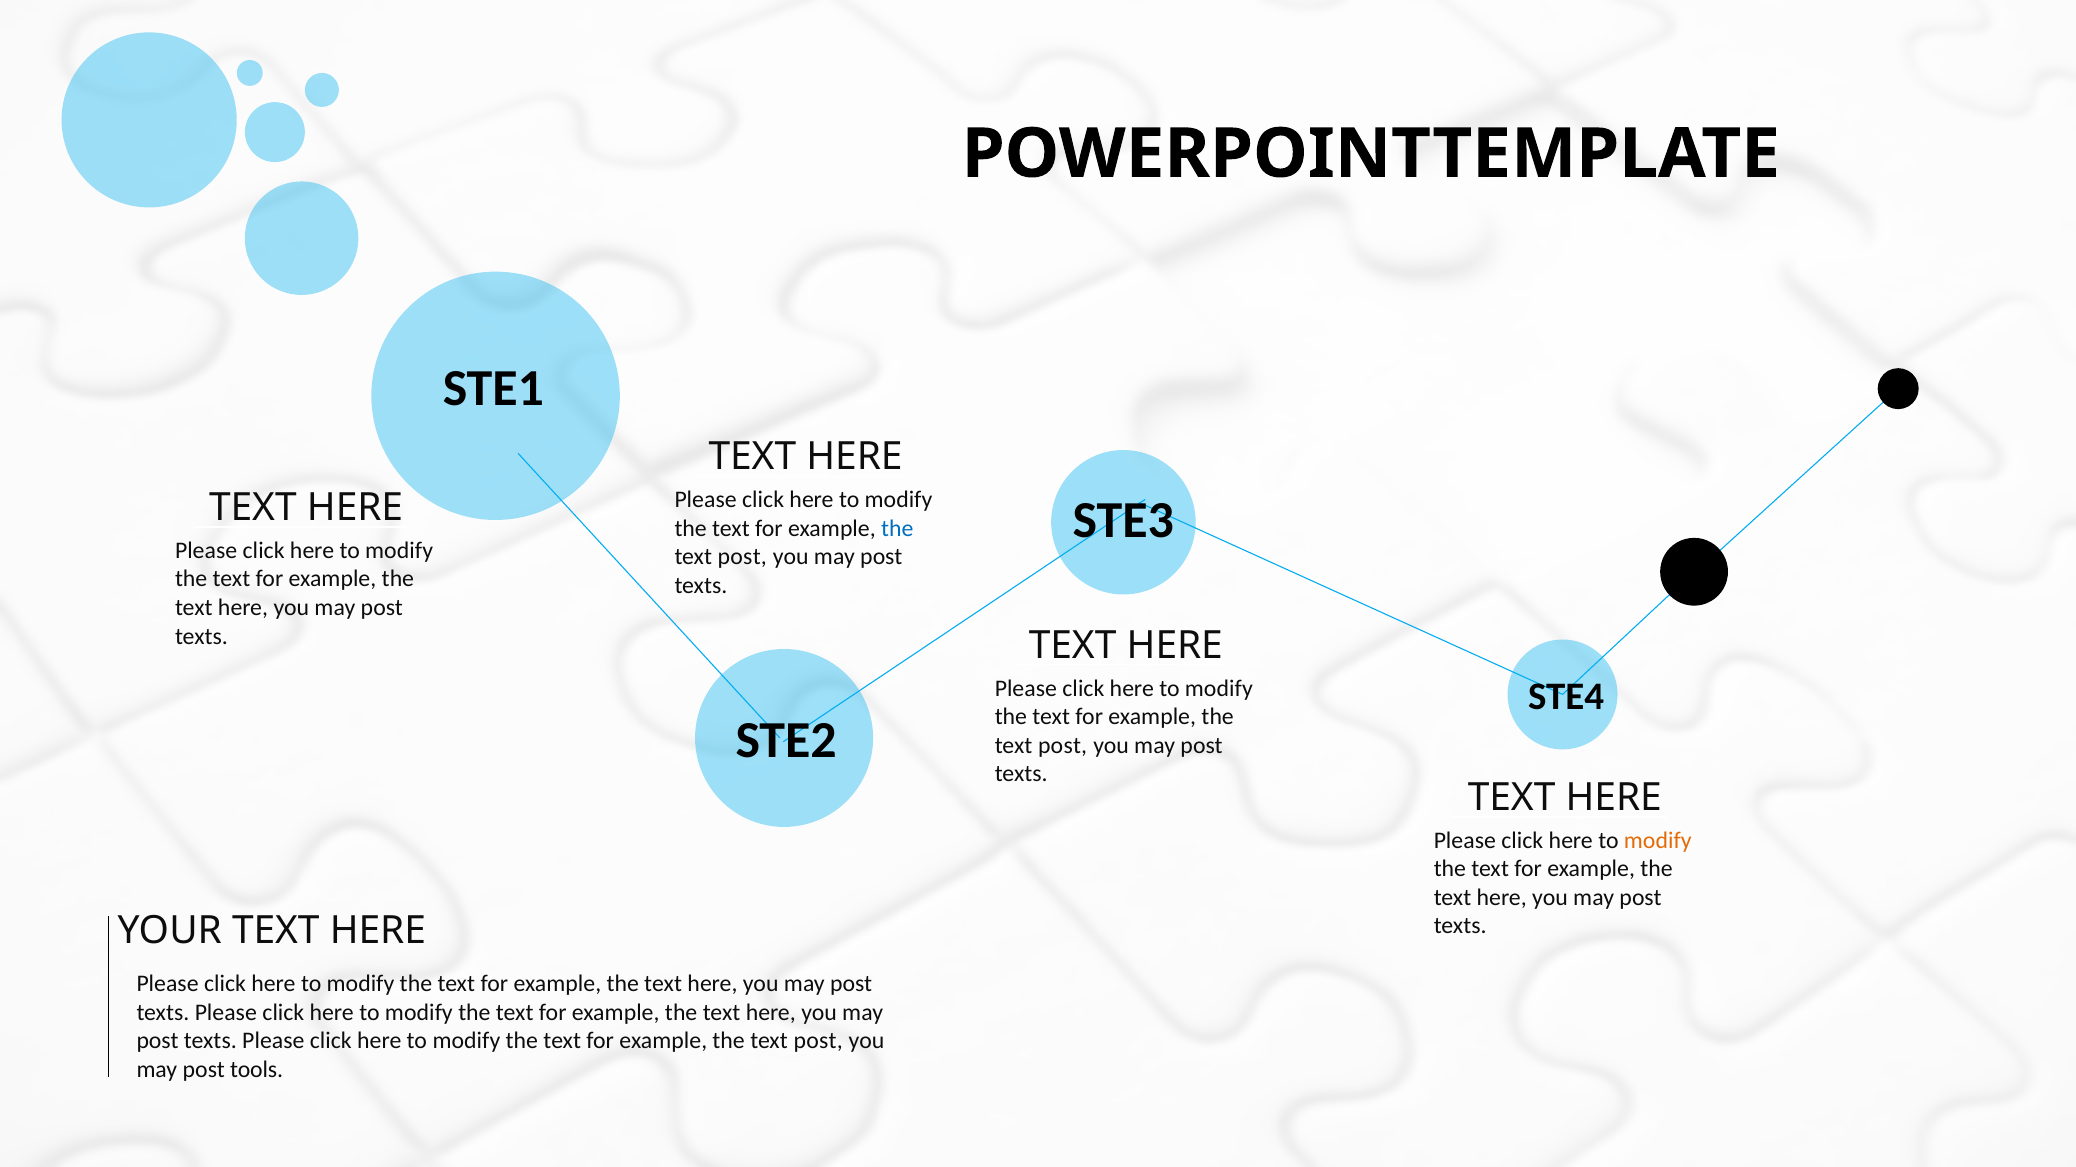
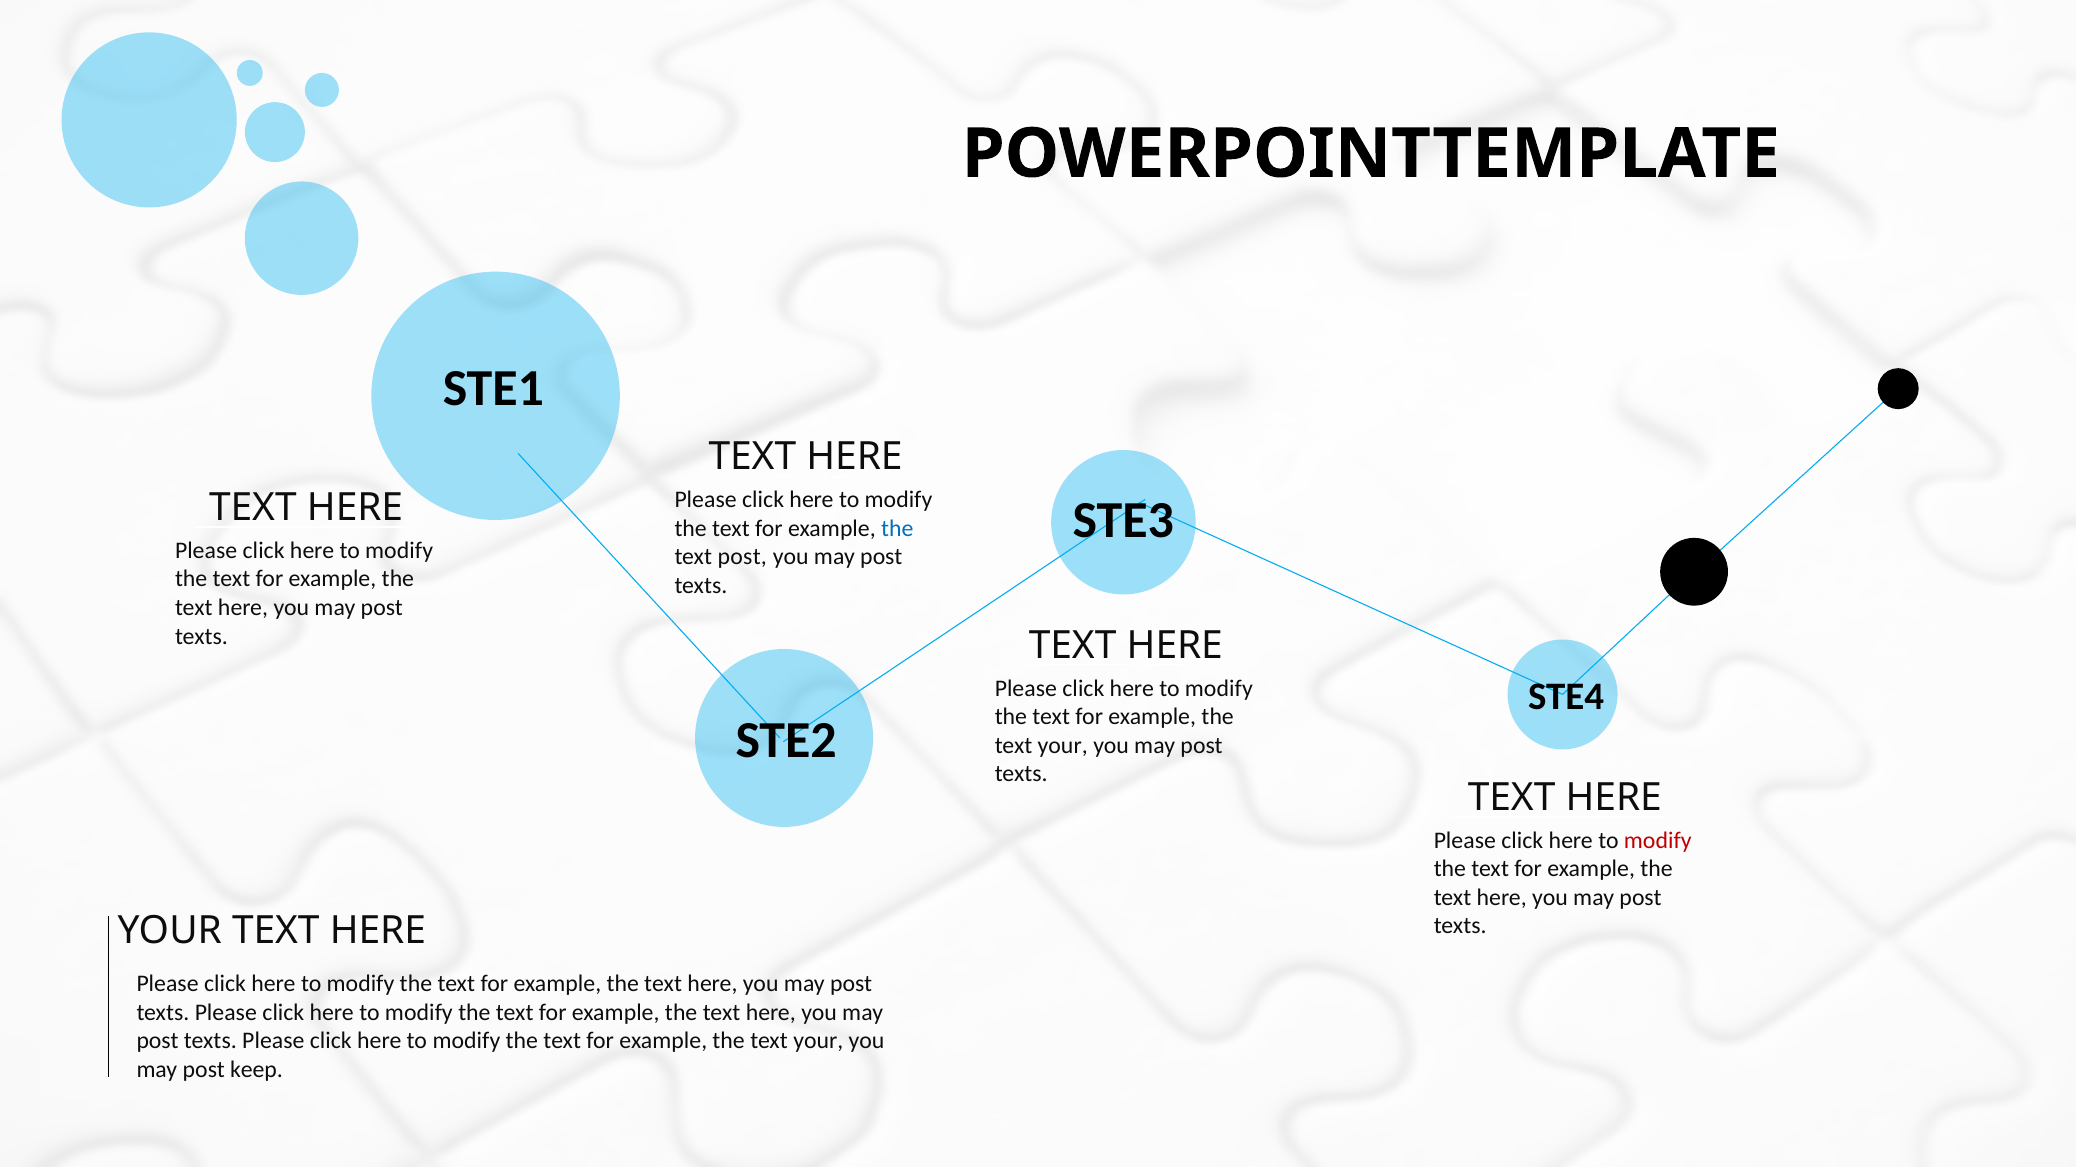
post: post -> your (1063, 746)
modify colour: orange -> red (1658, 841)
post: post -> your (818, 1041)
tools: tools -> keep (256, 1070)
